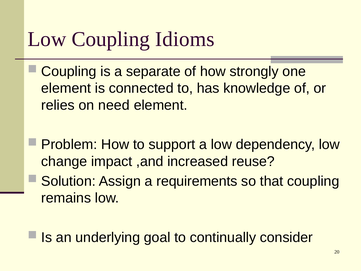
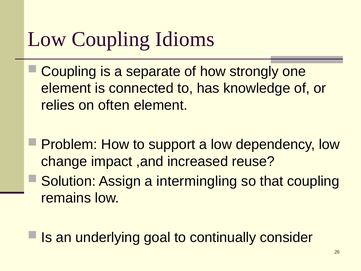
need: need -> often (114, 105)
requirements: requirements -> intermingling (197, 181)
